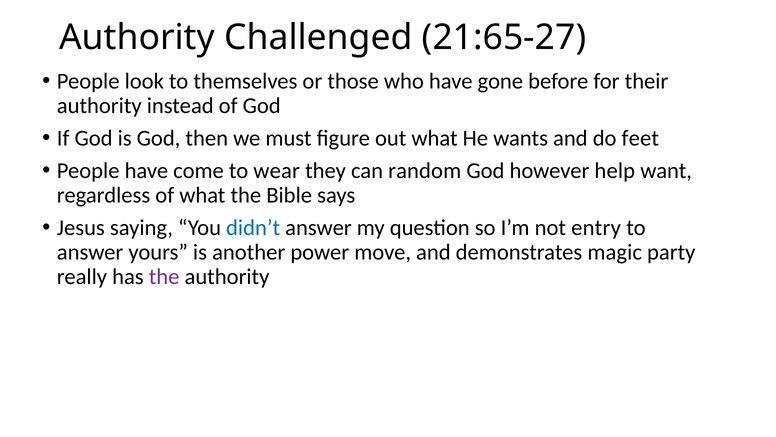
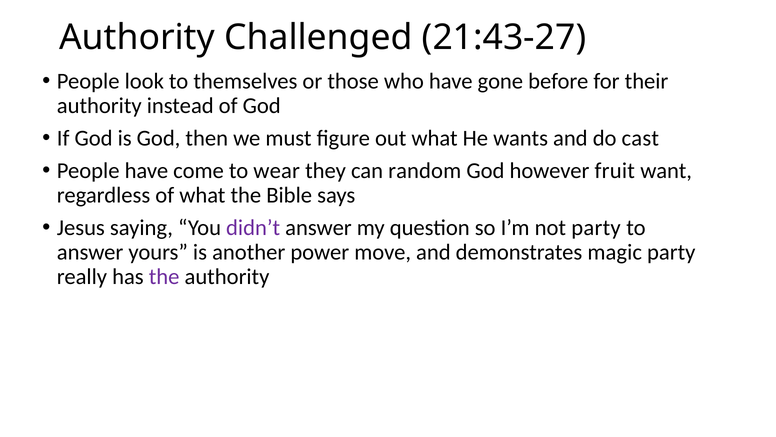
21:65-27: 21:65-27 -> 21:43-27 (504, 37)
feet: feet -> cast (640, 138)
help: help -> fruit (615, 171)
didn’t colour: blue -> purple (253, 228)
not entry: entry -> party (596, 228)
